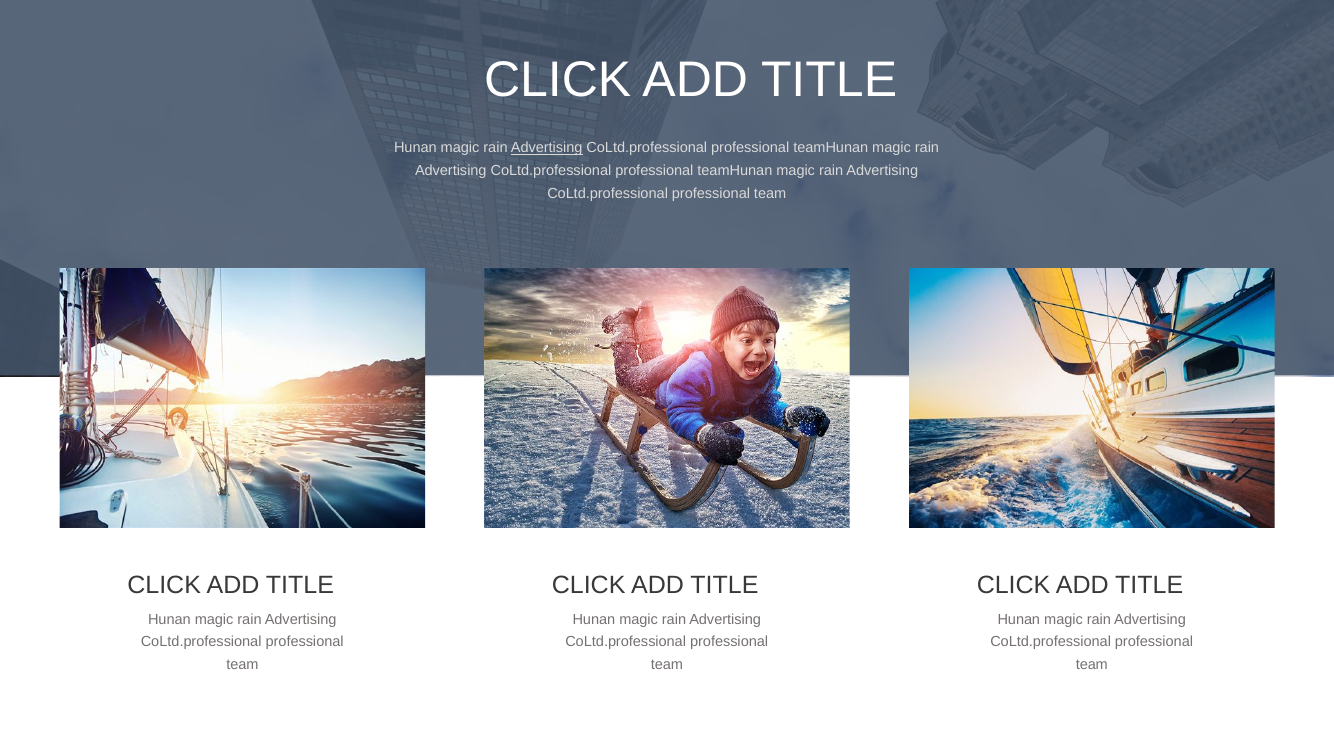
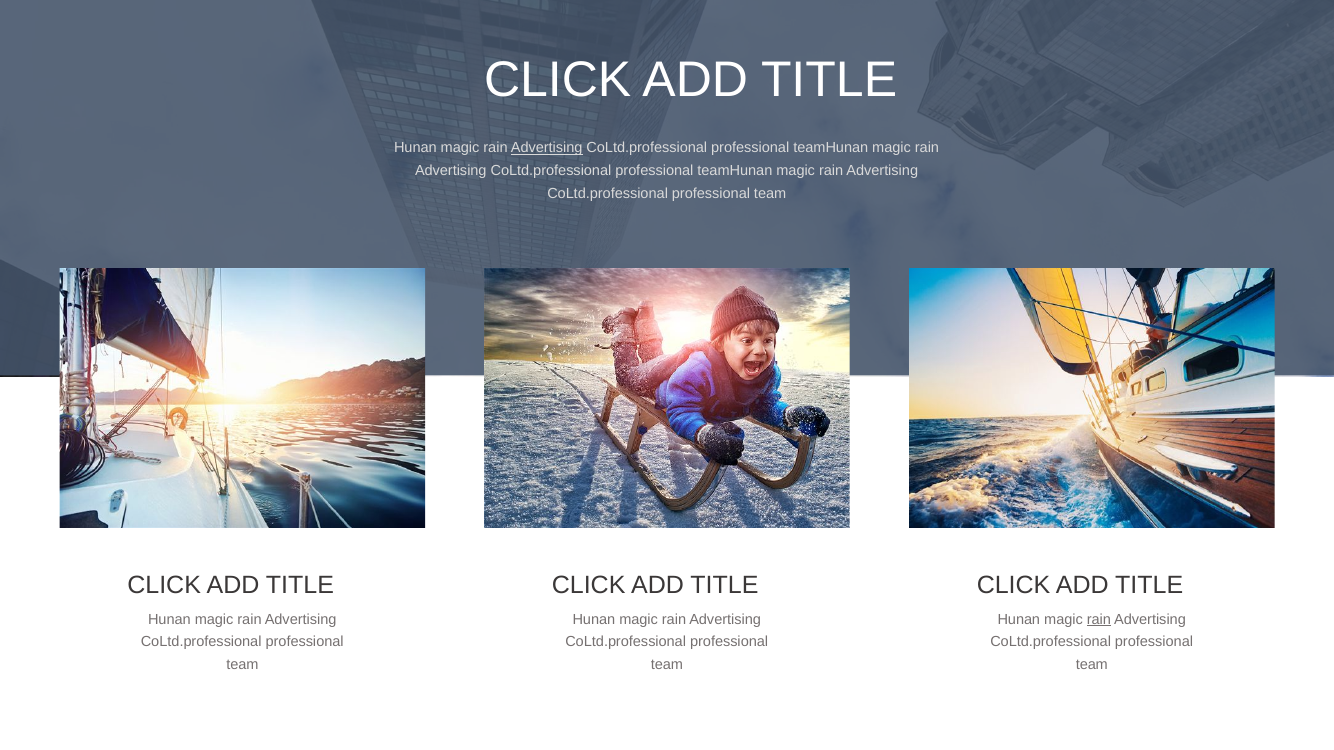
rain underline: none -> present (1099, 620)
